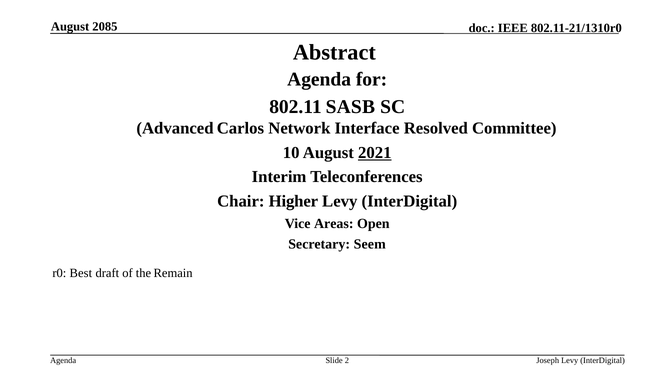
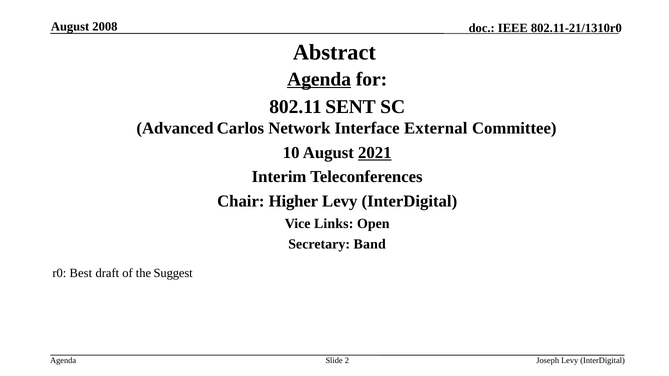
2085: 2085 -> 2008 (105, 27)
Agenda underline: none -> present (319, 79)
SASB: SASB -> SENT (351, 107)
Resolved: Resolved -> External (436, 128)
Areas: Areas -> Links (334, 224)
Seem: Seem -> Band (370, 245)
Remain: Remain -> Suggest (173, 273)
